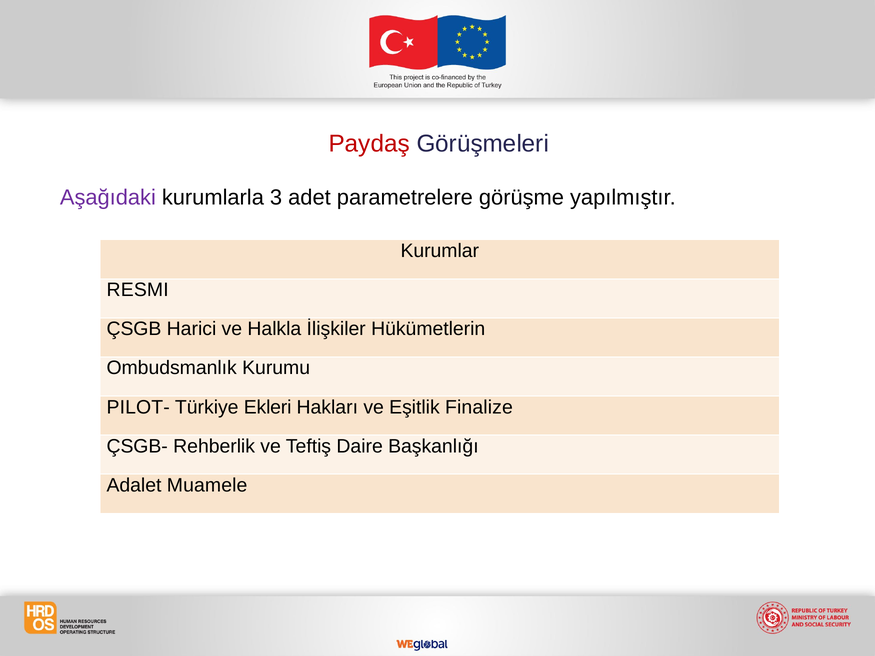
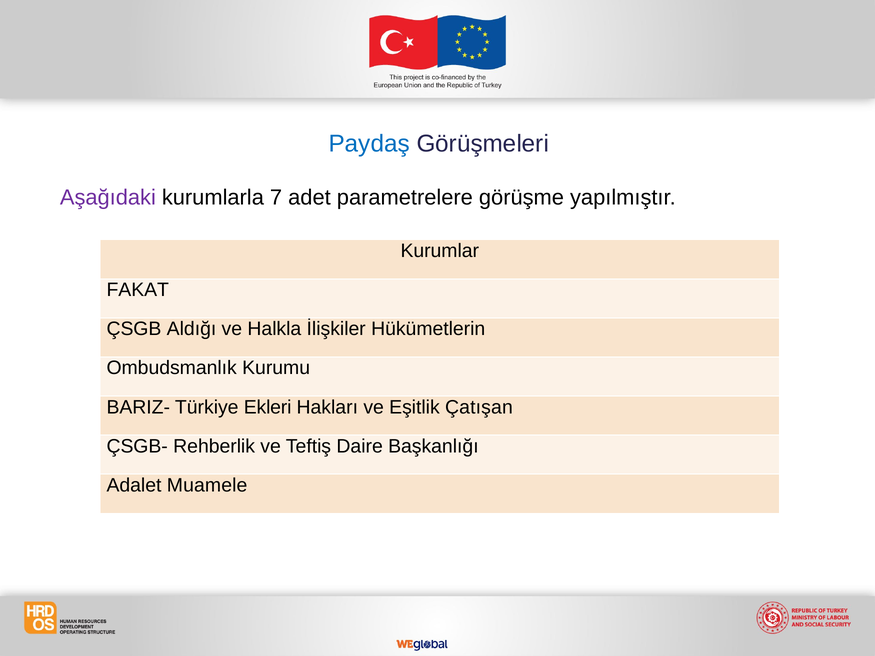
Paydaş colour: red -> blue (369, 144)
3: 3 -> 7 (276, 197)
RESMI: RESMI -> FAKAT (138, 290)
Harici: Harici -> Aldığı (192, 329)
PILOT-: PILOT- -> BARIZ- (138, 407)
Finalize: Finalize -> Çatışan (479, 407)
